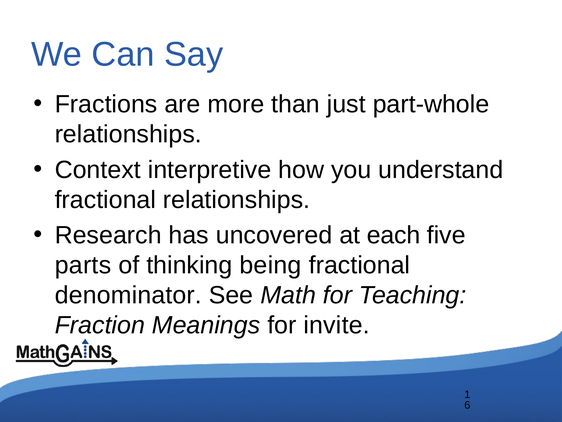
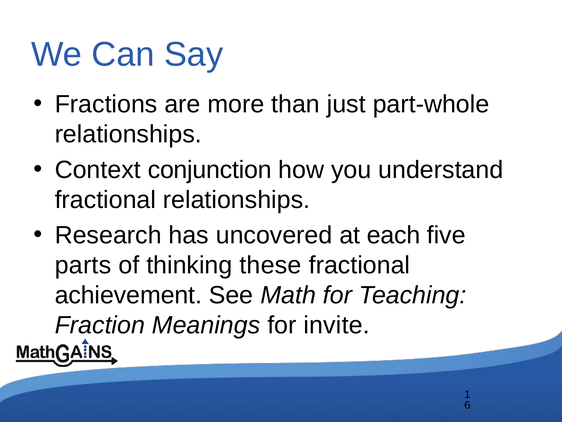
interpretive: interpretive -> conjunction (210, 170)
being: being -> these (270, 265)
denominator: denominator -> achievement (128, 295)
